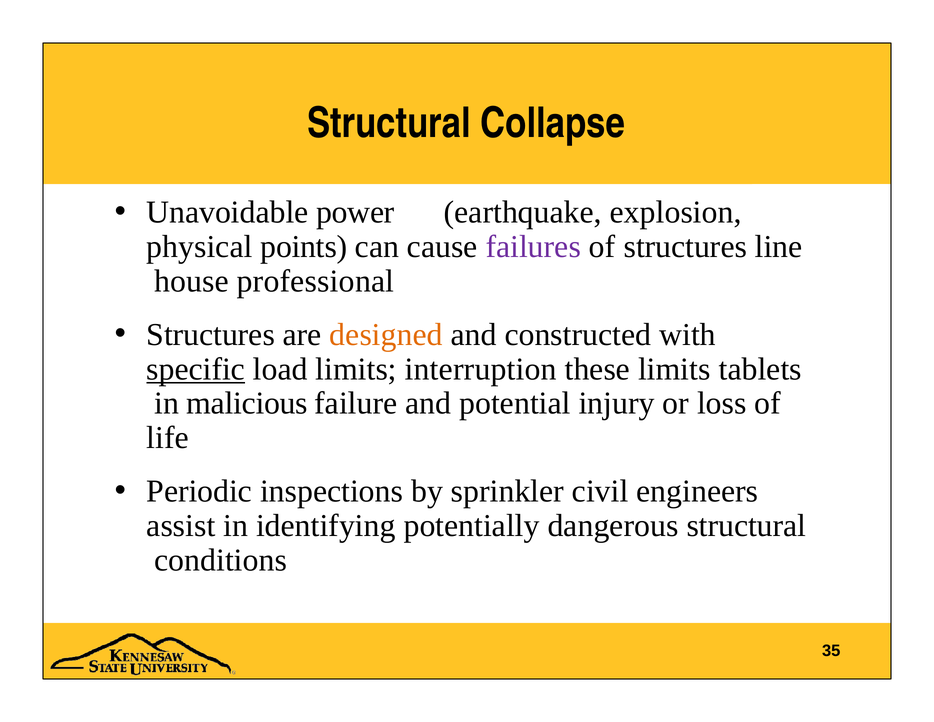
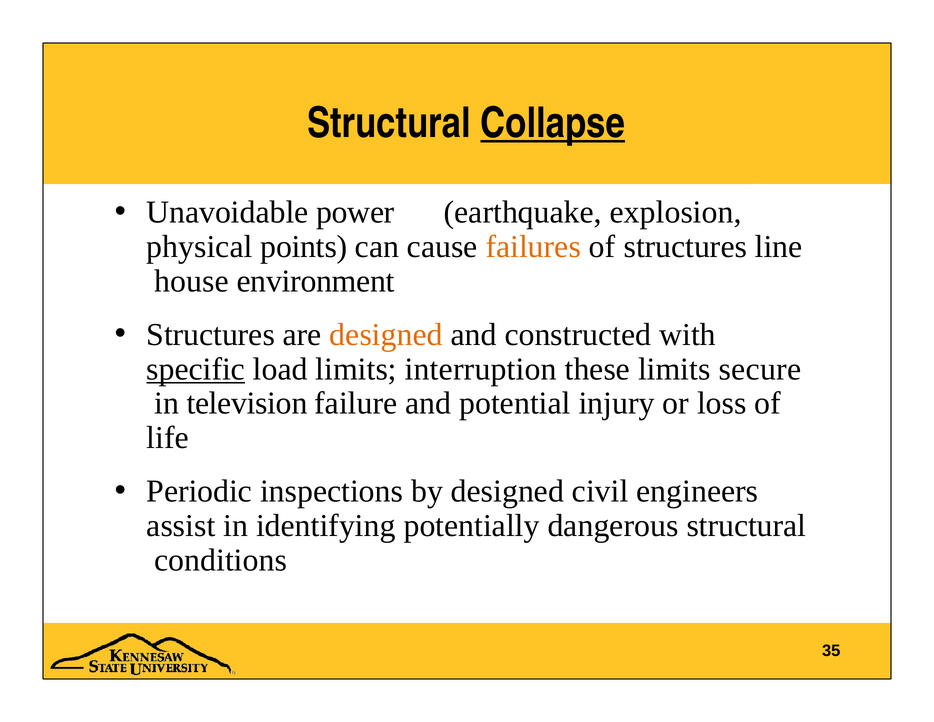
Collapse underline: none -> present (553, 123)
failures colour: purple -> orange (533, 247)
professional: professional -> environment (316, 281)
tablets: tablets -> secure (760, 369)
malicious: malicious -> television (247, 403)
by sprinkler: sprinkler -> designed (507, 491)
